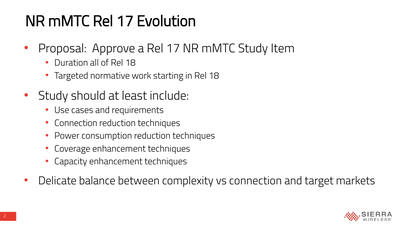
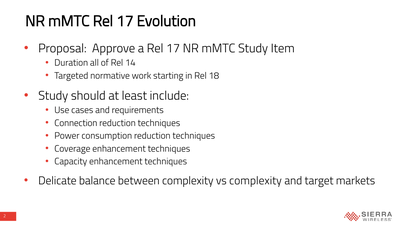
of Rel 18: 18 -> 14 (130, 63)
vs connection: connection -> complexity (255, 181)
